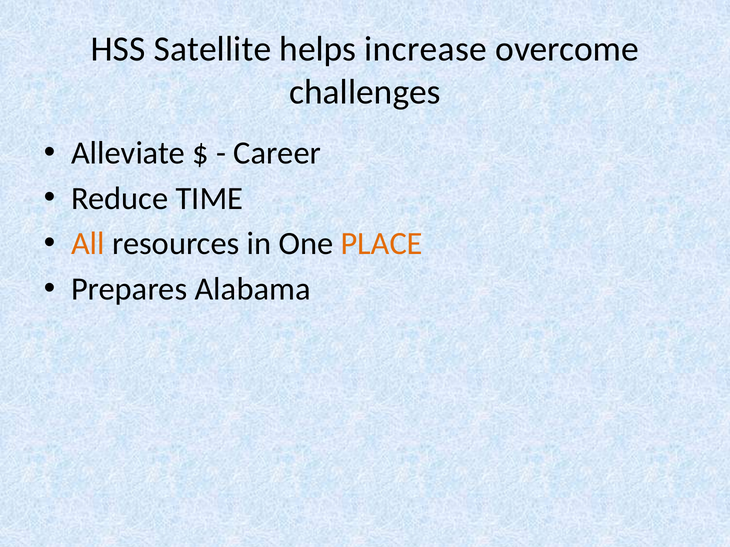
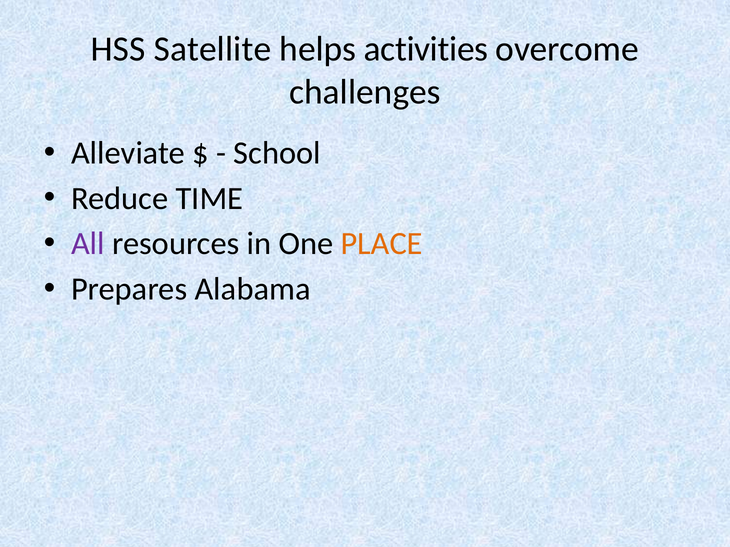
increase: increase -> activities (426, 49)
Career: Career -> School (277, 153)
All colour: orange -> purple (88, 244)
